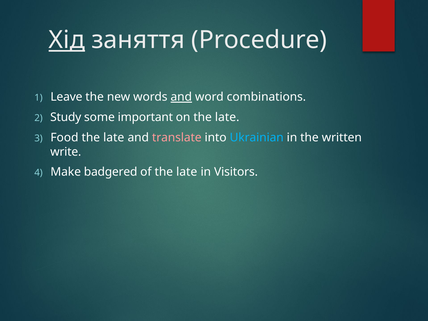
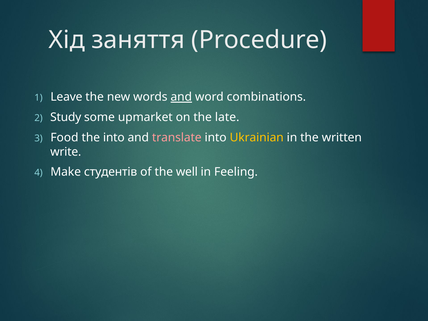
Хід underline: present -> none (67, 40)
important: important -> upmarket (145, 117)
late: late -> into (114, 138)
Ukrainian colour: light blue -> yellow (257, 138)
badgered: badgered -> студентів (111, 172)
of the late: late -> well (187, 172)
Visitors: Visitors -> Feeling (236, 172)
